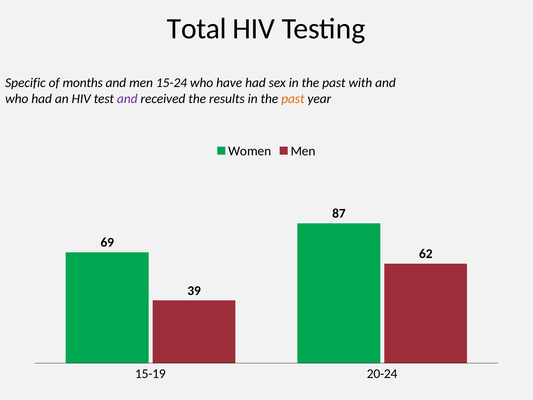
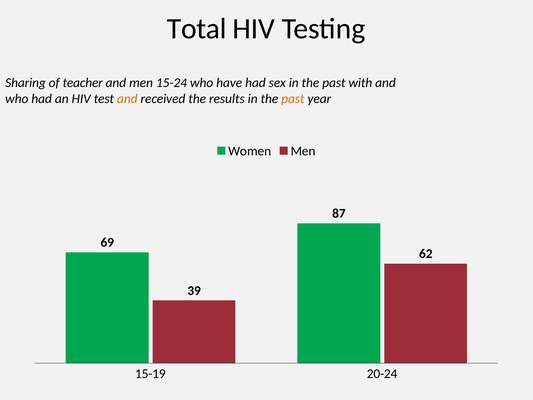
Specific: Specific -> Sharing (26, 83)
months: months -> teacher (83, 83)
and colour: purple -> orange (127, 99)
